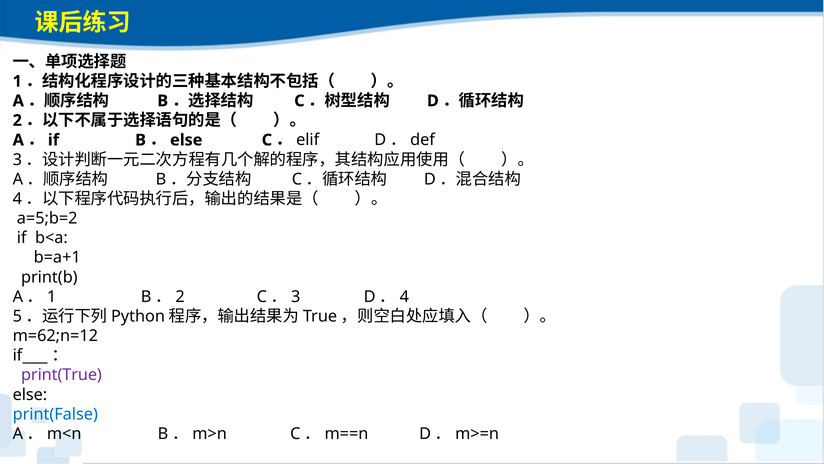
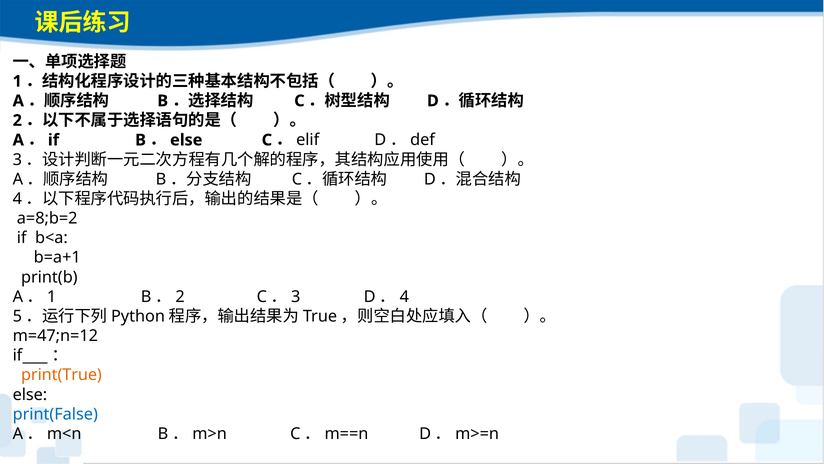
a=5;b=2: a=5;b=2 -> a=8;b=2 (47, 218)
m=62;n=12: m=62;n=12 -> m=47;n=12 (55, 336)
print(True colour: purple -> orange (61, 375)
